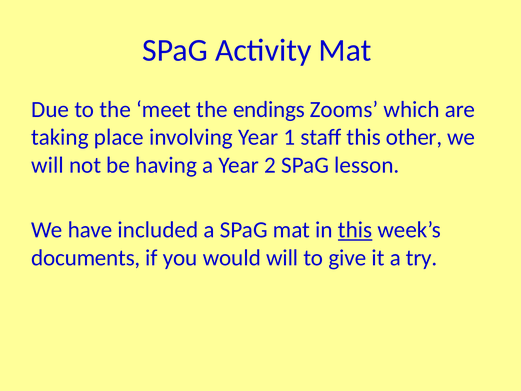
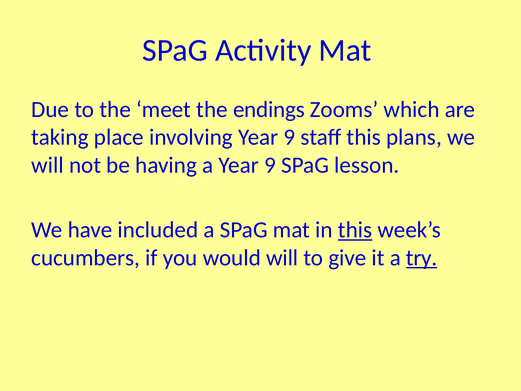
involving Year 1: 1 -> 9 (289, 137)
other: other -> plans (414, 137)
a Year 2: 2 -> 9 (270, 165)
documents: documents -> cucumbers (86, 258)
try underline: none -> present (422, 258)
